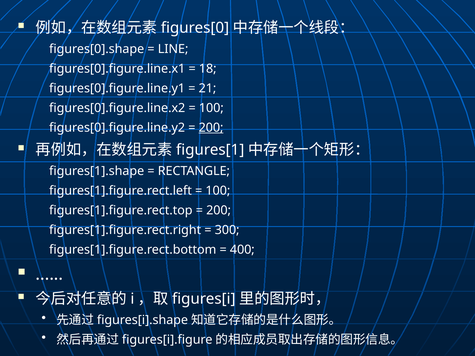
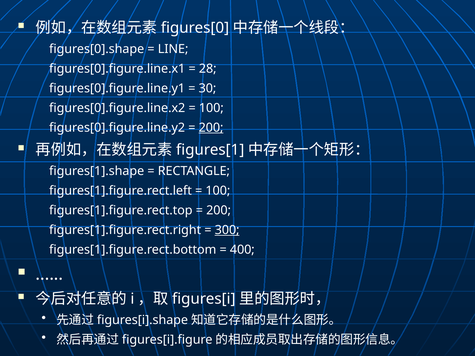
18: 18 -> 28 (208, 69)
21: 21 -> 30 (207, 88)
300 underline: none -> present (227, 230)
